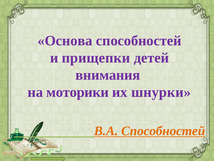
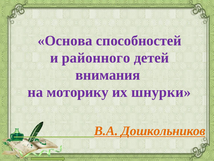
прищепки: прищепки -> районного (96, 58)
моторики: моторики -> моторику (78, 92)
В.А Способностей: Способностей -> Дошкольников (163, 130)
